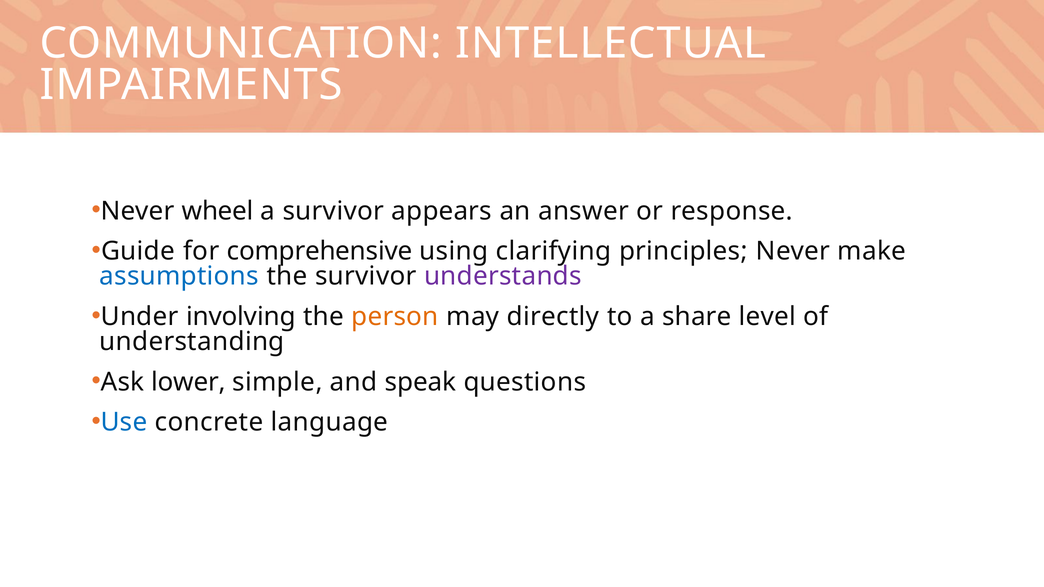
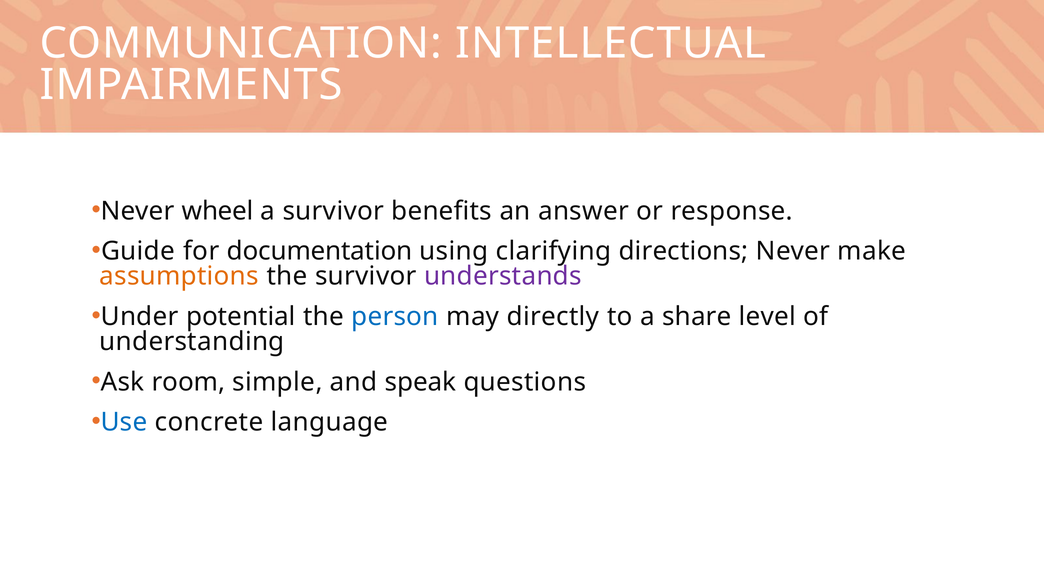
appears: appears -> benefits (442, 211)
comprehensive: comprehensive -> documentation (320, 251)
principles: principles -> directions (684, 251)
assumptions colour: blue -> orange (179, 276)
involving: involving -> potential (241, 317)
person colour: orange -> blue (395, 317)
lower: lower -> room (188, 382)
